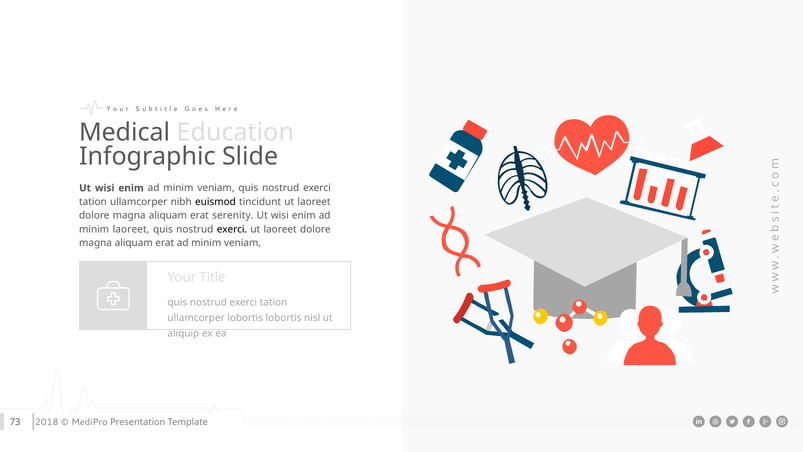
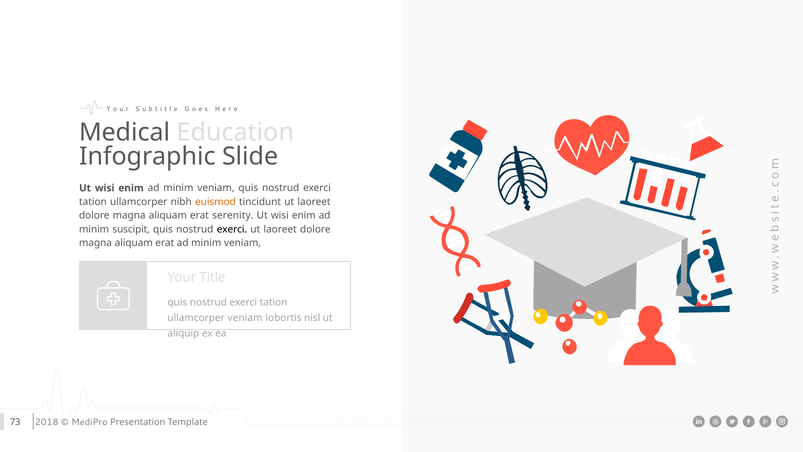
euismod colour: black -> orange (215, 202)
minim laoreet: laoreet -> suscipit (131, 229)
ullamcorper lobortis: lobortis -> veniam (245, 318)
